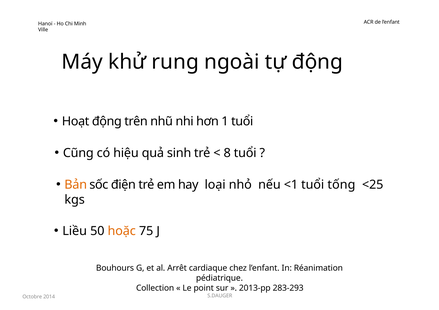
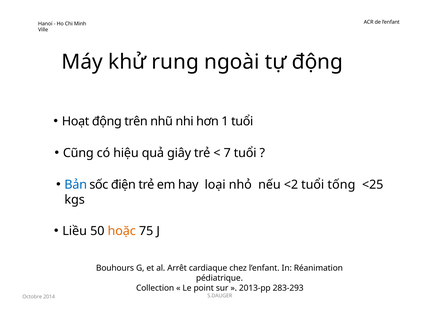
sinh: sinh -> giây (179, 153)
8: 8 -> 7 (227, 153)
Bản colour: orange -> blue (76, 185)
<1: <1 -> <2 (291, 185)
